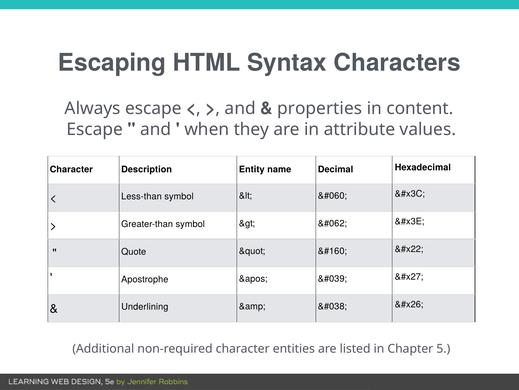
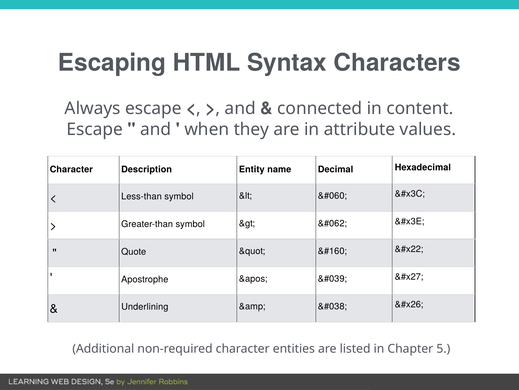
properties: properties -> connected (320, 108)
